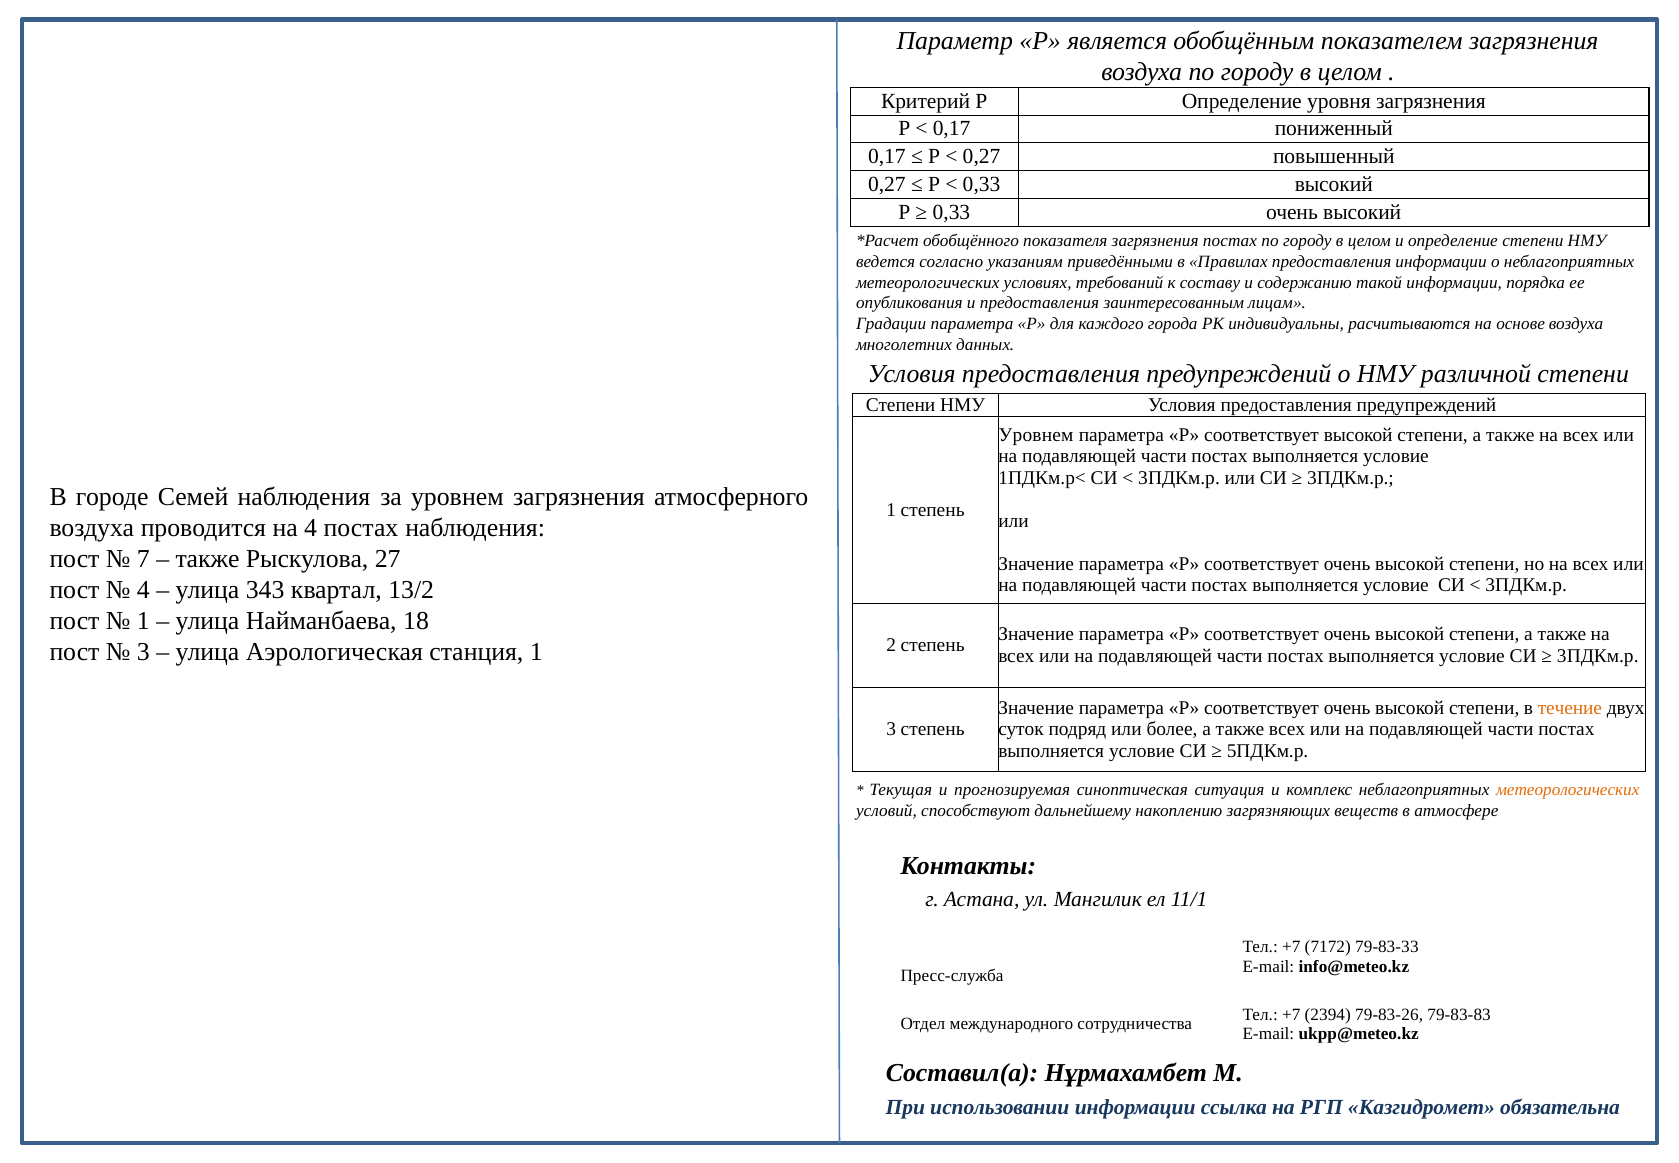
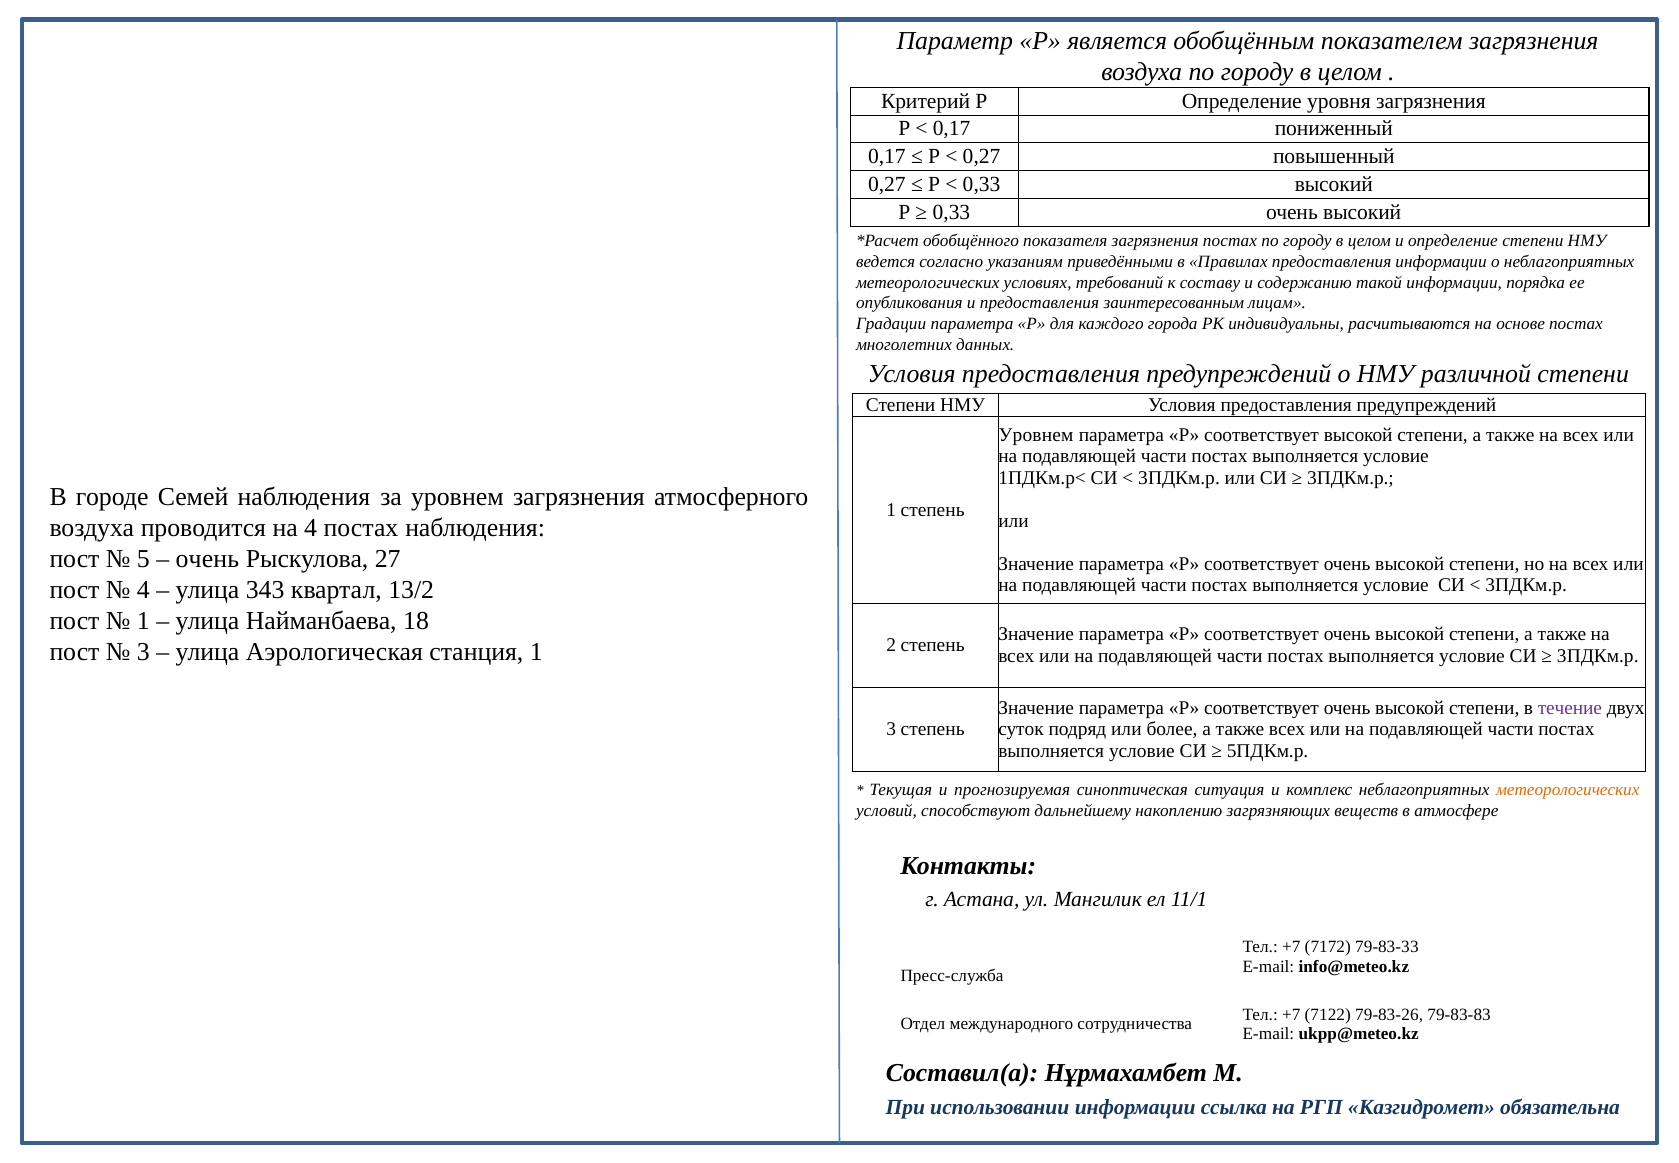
основе воздуха: воздуха -> постах (1576, 324)
7: 7 -> 5 (143, 558)
также: также -> очень (207, 558)
течение colour: orange -> purple (1570, 707)
2394: 2394 -> 7122 (1328, 1014)
